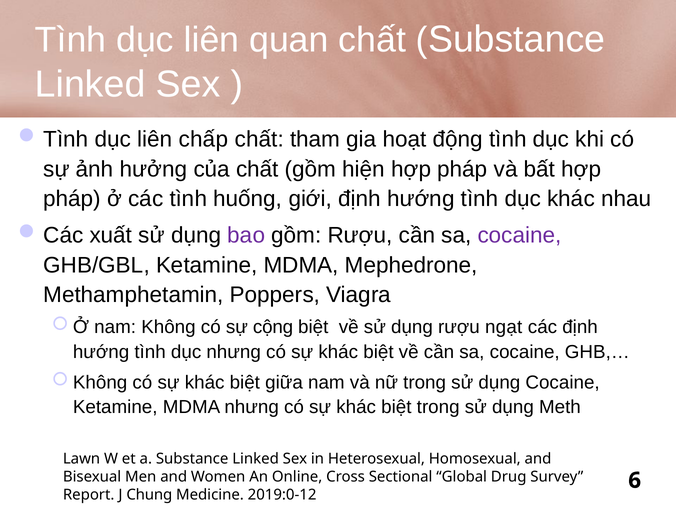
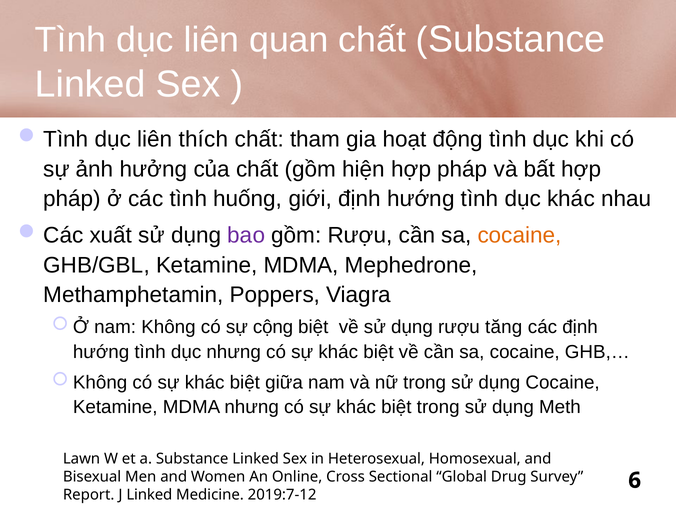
chấp: chấp -> thích (203, 139)
cocaine colour: purple -> orange (520, 235)
ngạt: ngạt -> tăng (504, 327)
J Chung: Chung -> Linked (149, 495)
2019:0-12: 2019:0-12 -> 2019:7-12 (282, 495)
